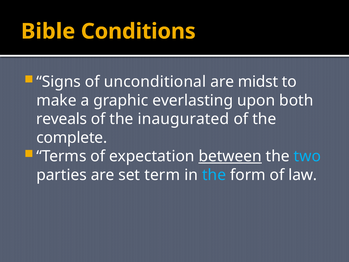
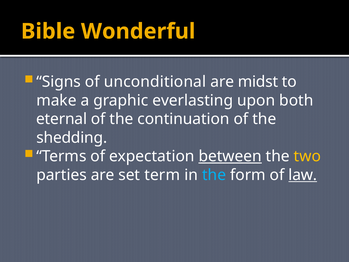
Conditions: Conditions -> Wonderful (138, 31)
reveals: reveals -> eternal (62, 119)
inaugurated: inaugurated -> continuation (183, 119)
complete: complete -> shedding (72, 138)
two colour: light blue -> yellow (307, 156)
law underline: none -> present (303, 175)
